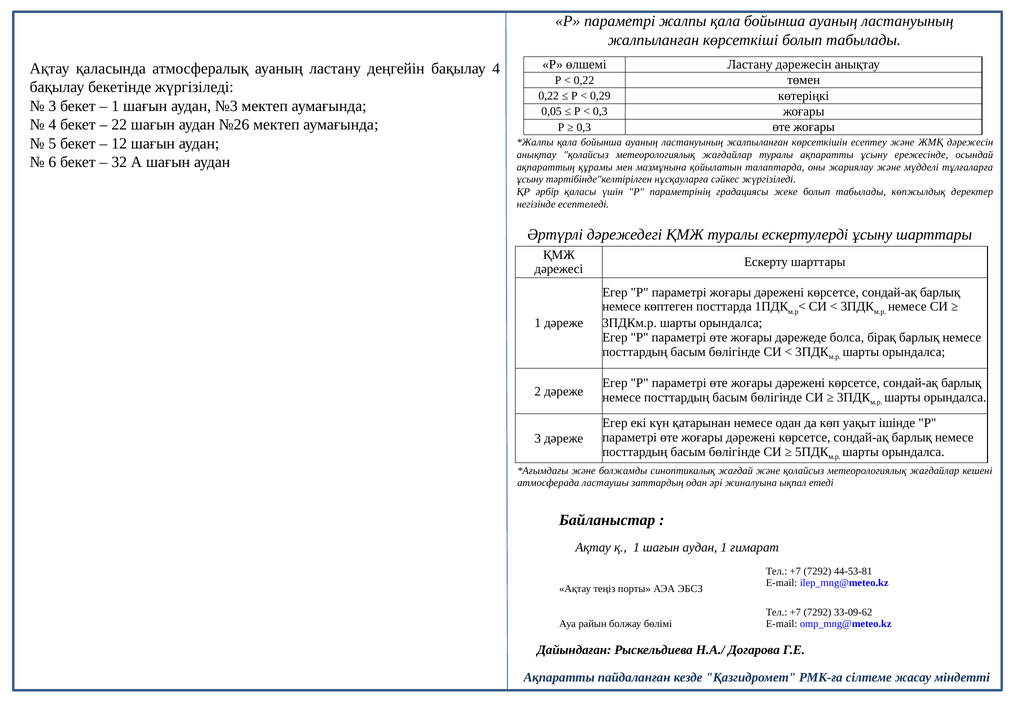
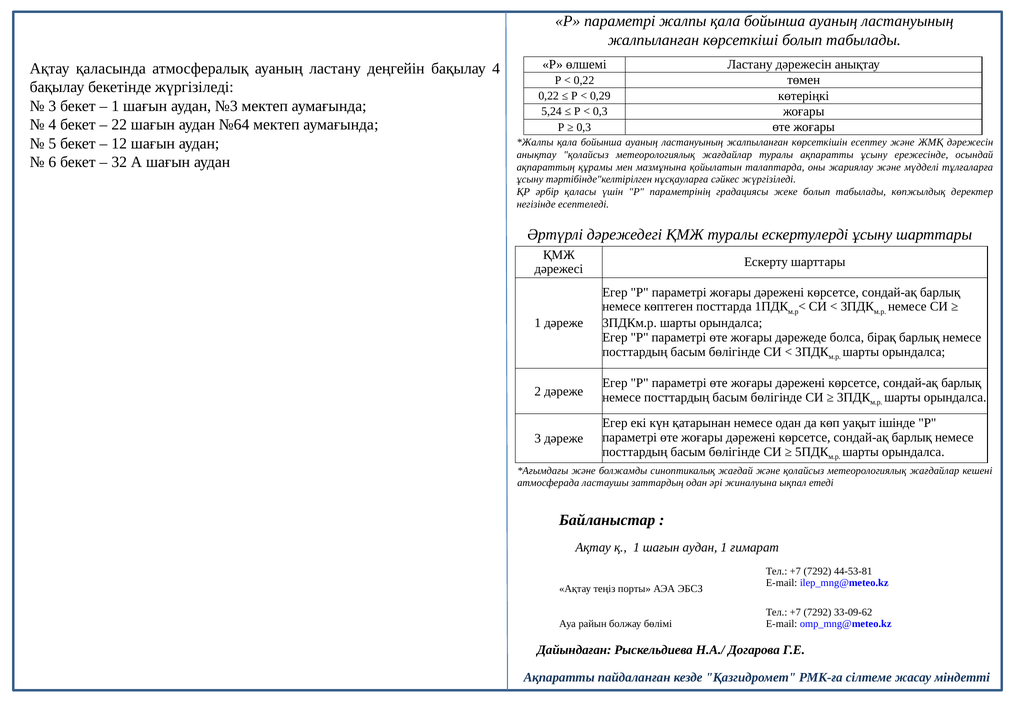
0,05: 0,05 -> 5,24 (552, 112)
№26: №26 -> №64 (234, 125)
